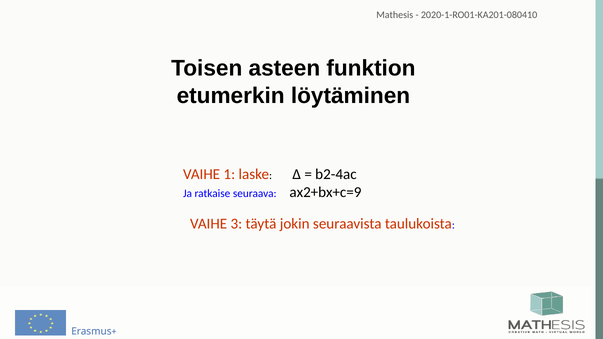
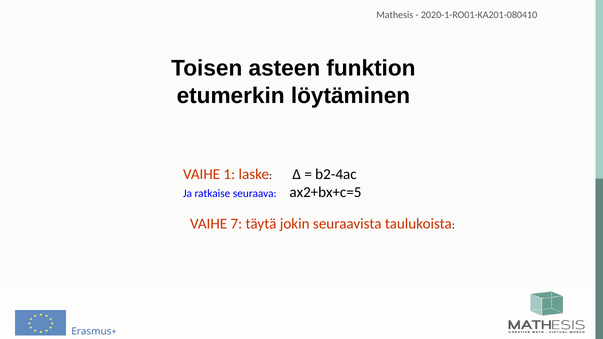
ax2+bx+c=9: ax2+bx+c=9 -> ax2+bx+c=5 (325, 193)
3: 3 -> 7 (236, 224)
